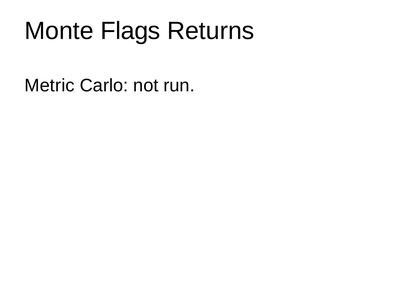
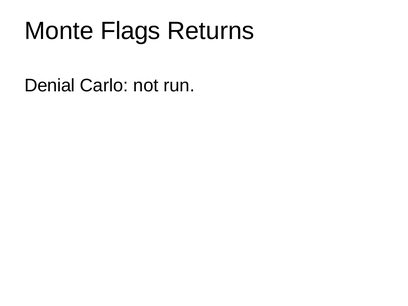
Metric: Metric -> Denial (50, 86)
